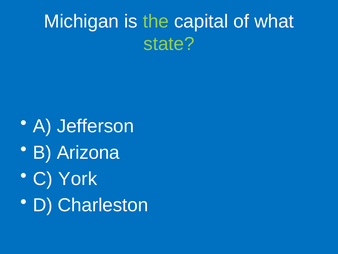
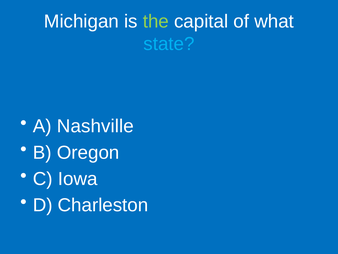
state colour: light green -> light blue (169, 44)
Jefferson: Jefferson -> Nashville (95, 126)
Arizona: Arizona -> Oregon (88, 152)
York: York -> Iowa (78, 179)
